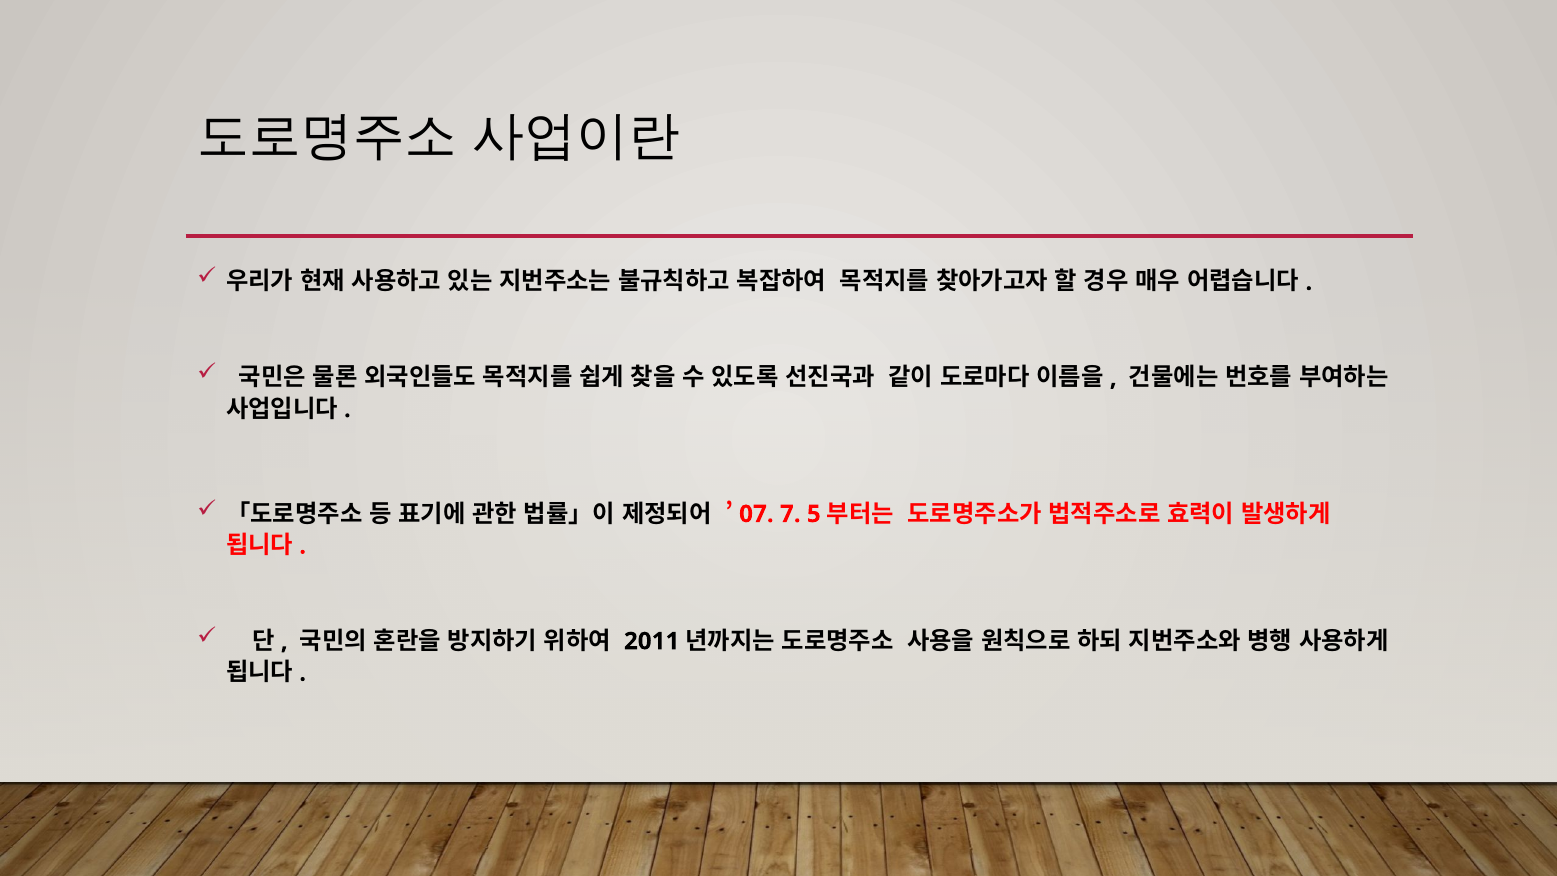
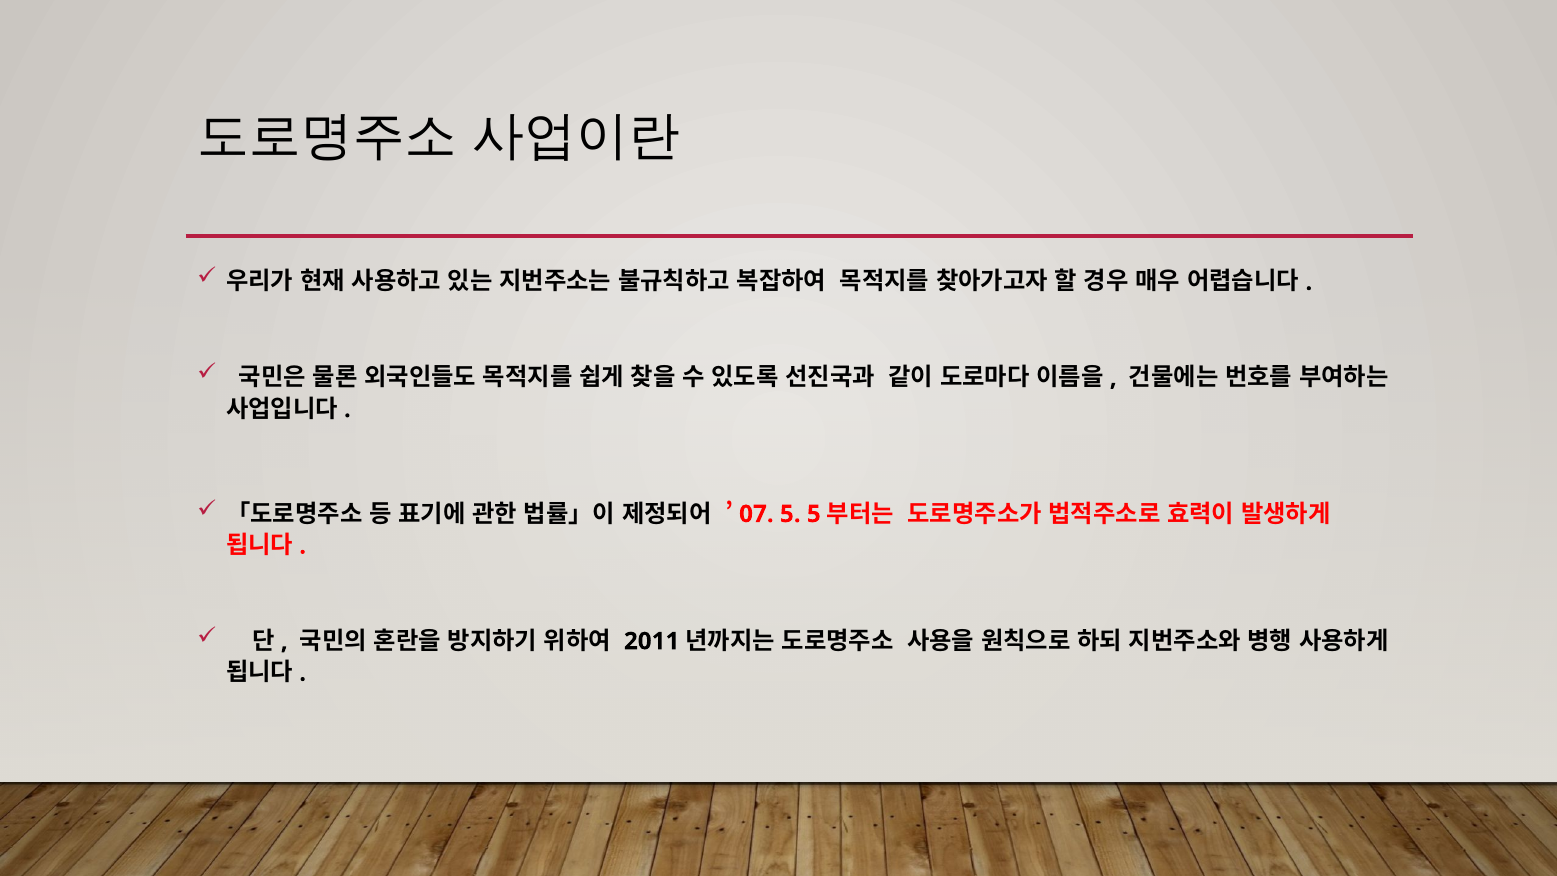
7: 7 -> 5 (790, 514)
